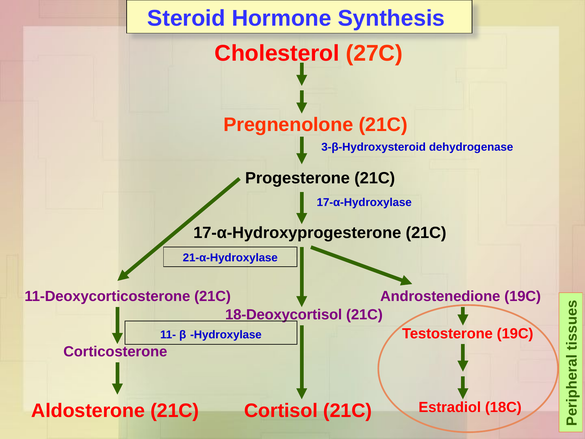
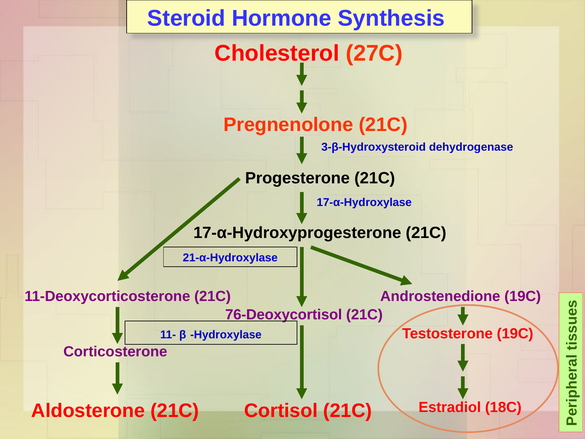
18-Deoxycortisol: 18-Deoxycortisol -> 76-Deoxycortisol (284, 315)
